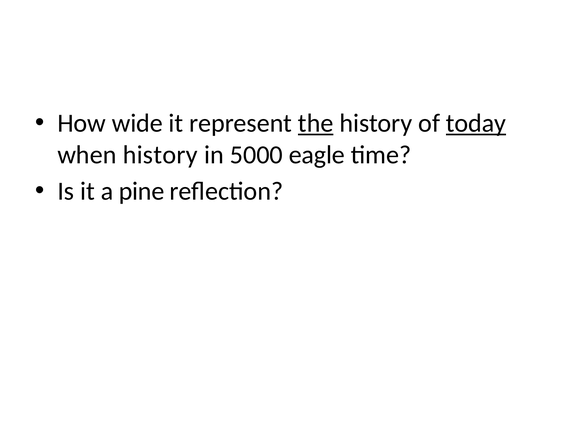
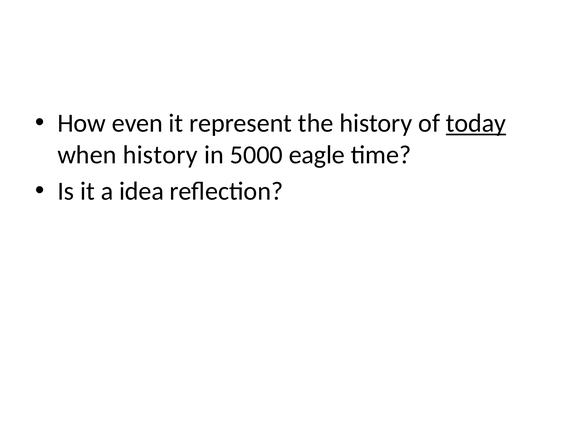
wide: wide -> even (137, 123)
the underline: present -> none (316, 123)
pine: pine -> idea (142, 191)
